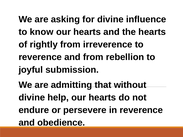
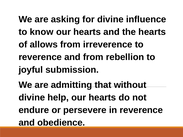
rightly: rightly -> allows (44, 45)
